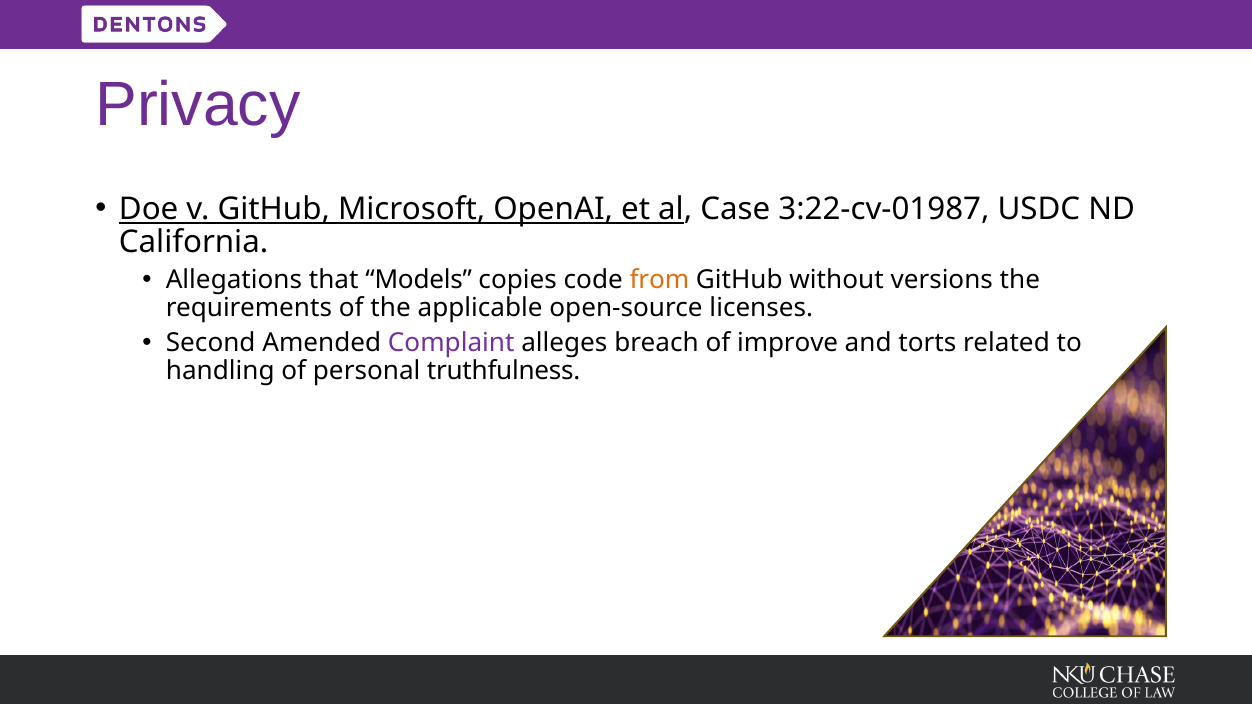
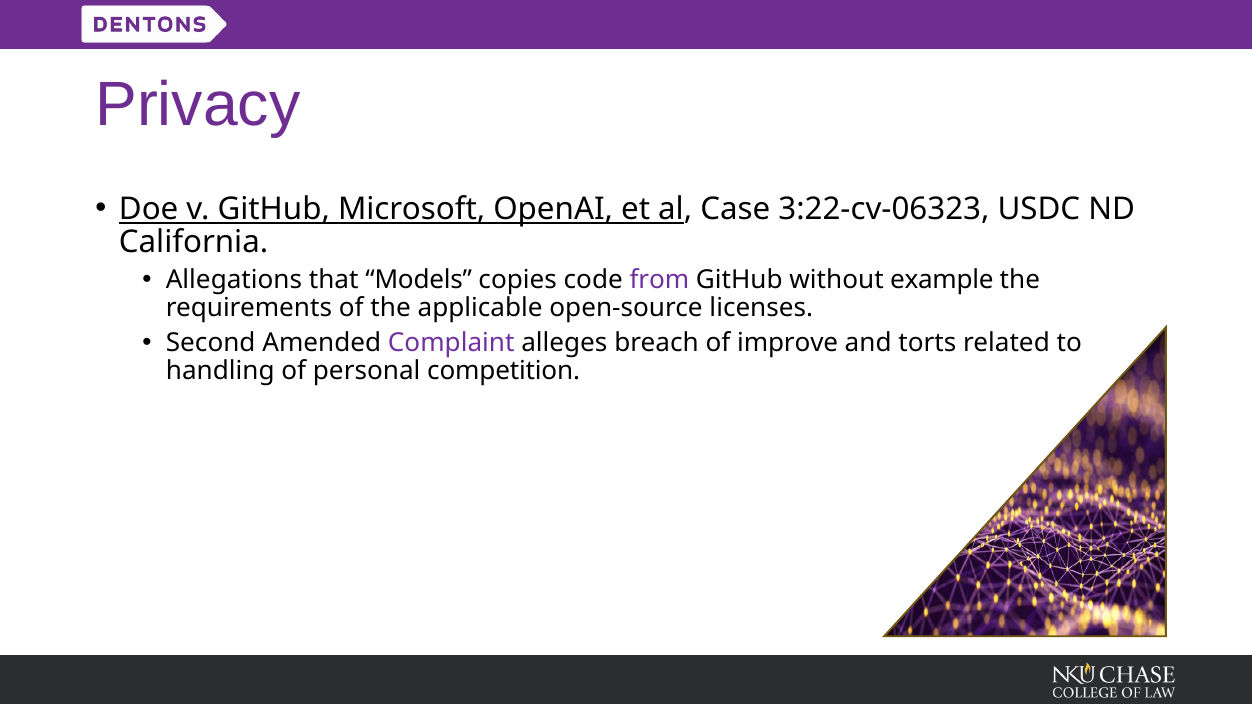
3:22-cv-01987: 3:22-cv-01987 -> 3:22-cv-06323 (884, 209)
from colour: orange -> purple (659, 280)
versions: versions -> example (942, 280)
truthfulness: truthfulness -> competition (504, 371)
